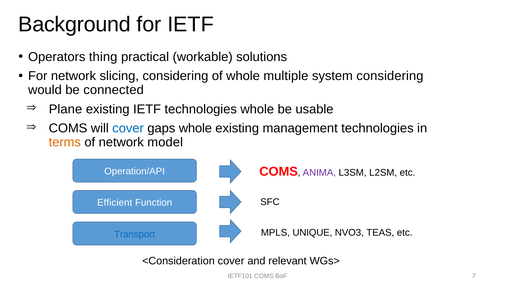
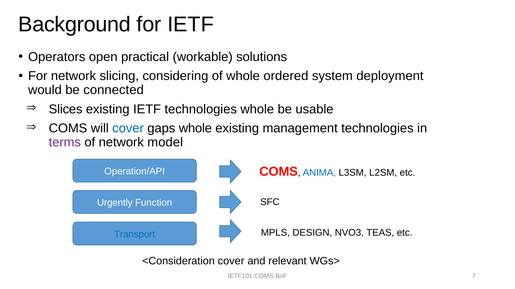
thing: thing -> open (103, 57)
multiple: multiple -> ordered (286, 76)
system considering: considering -> deployment (390, 76)
Plane: Plane -> Slices (66, 109)
terms colour: orange -> purple (65, 143)
ANIMA colour: purple -> blue (319, 173)
Efficient: Efficient -> Urgently (115, 203)
UNIQUE: UNIQUE -> DESIGN (312, 233)
